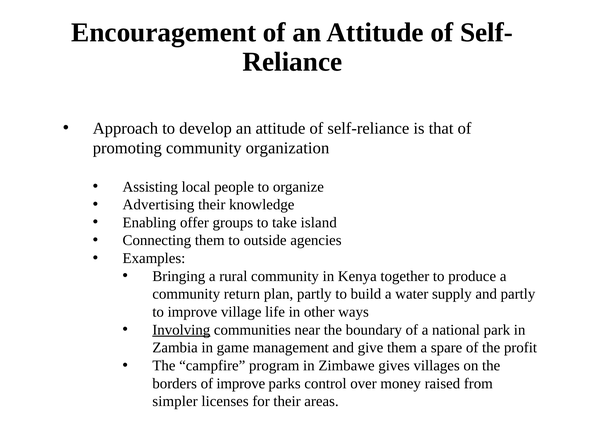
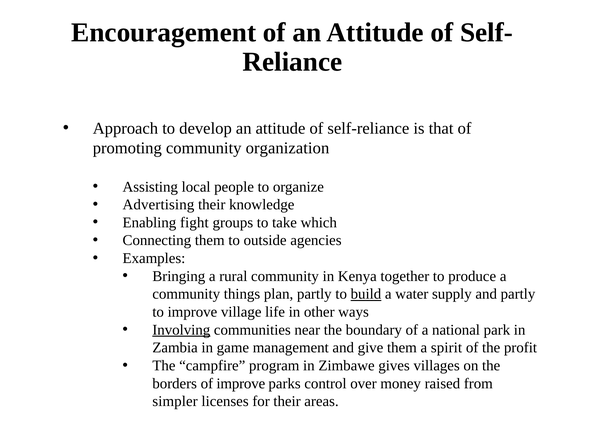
offer: offer -> fight (194, 223)
island: island -> which (319, 223)
return: return -> things (242, 294)
build underline: none -> present (366, 294)
spare: spare -> spirit (446, 348)
